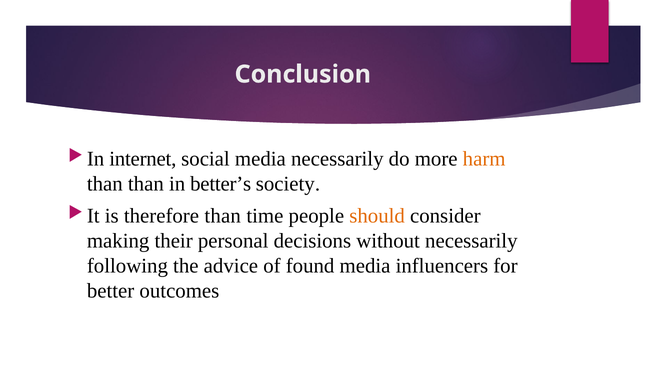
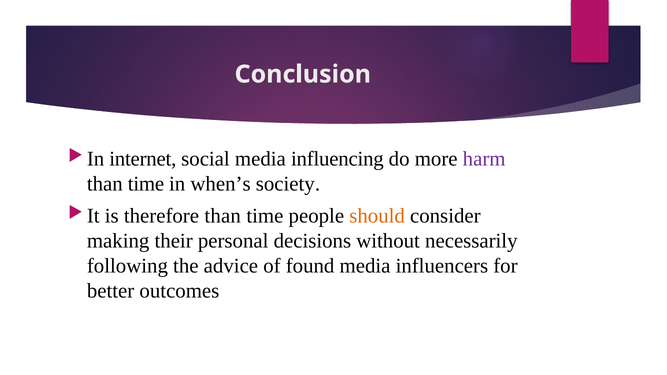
media necessarily: necessarily -> influencing (337, 159)
harm colour: orange -> purple (484, 159)
than: than -> time (146, 184)
better’s: better’s -> when’s (221, 184)
